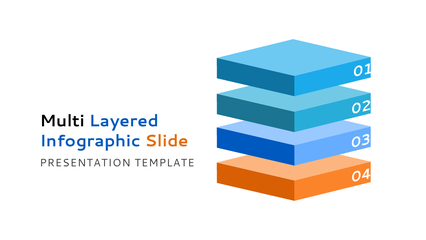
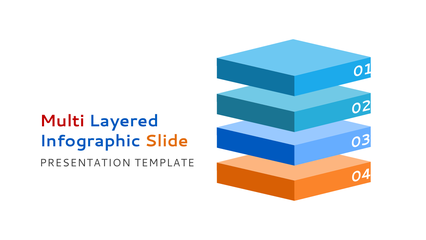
Multi colour: black -> red (62, 121)
